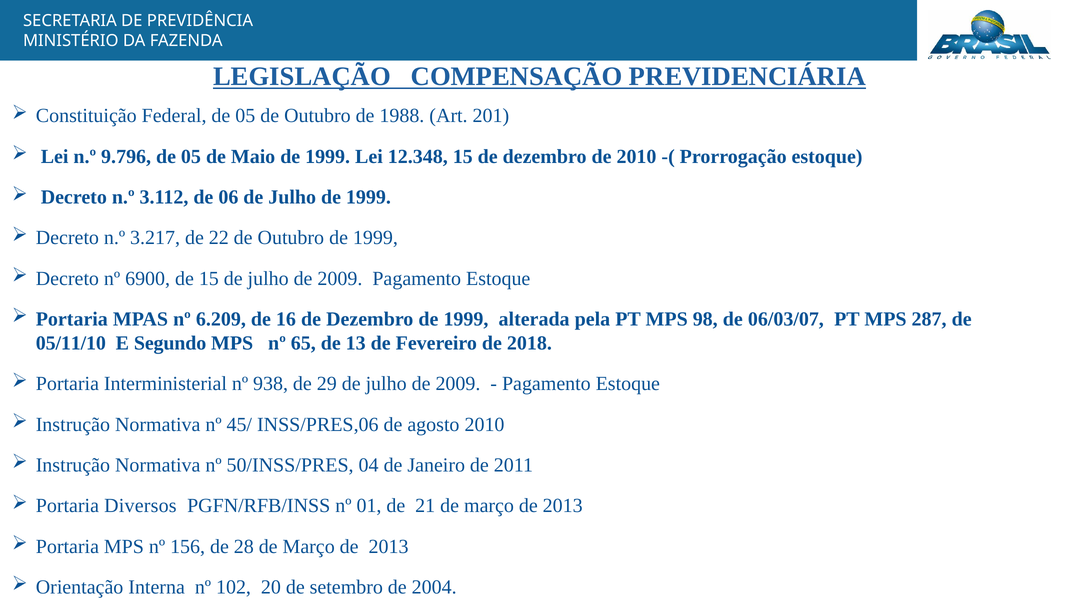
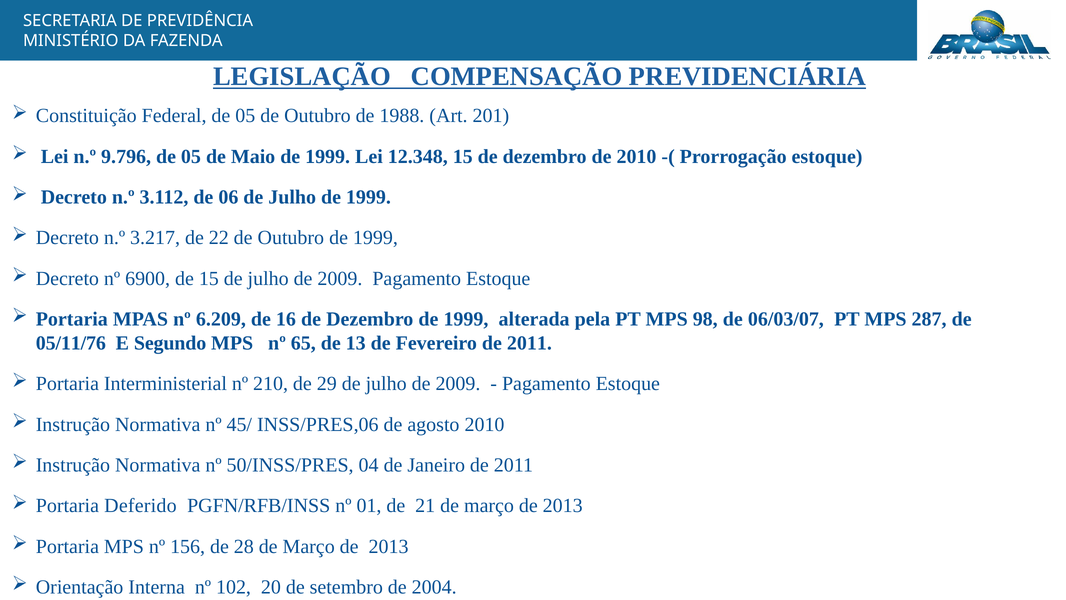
05/11/10: 05/11/10 -> 05/11/76 (71, 343)
Fevereiro de 2018: 2018 -> 2011 (529, 343)
938: 938 -> 210 (271, 384)
Diversos: Diversos -> Deferido (140, 505)
